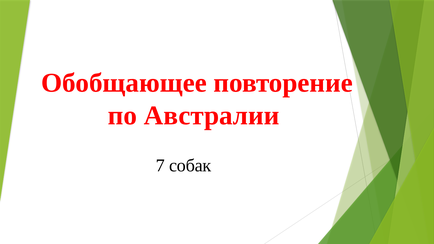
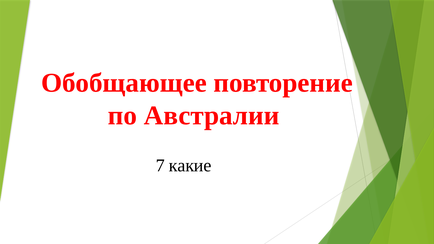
собак: собак -> какие (190, 166)
